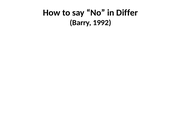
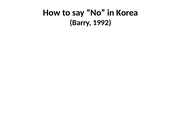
Differ: Differ -> Korea (127, 13)
